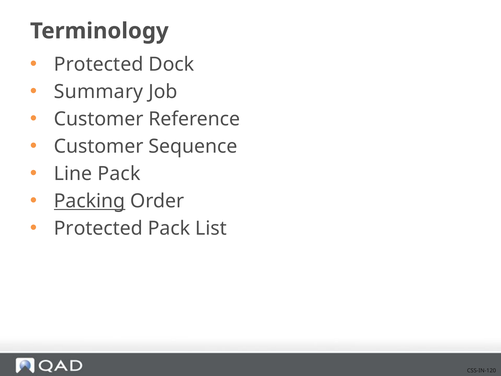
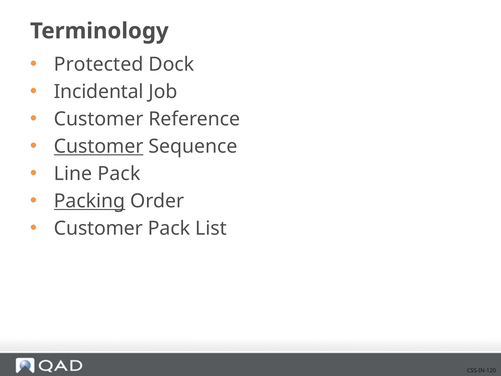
Summary: Summary -> Incidental (99, 92)
Customer underline: none -> present (99, 146)
Protected: Protected -> Customer (98, 228)
